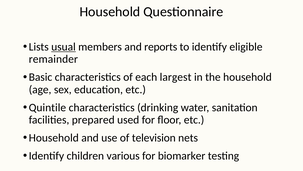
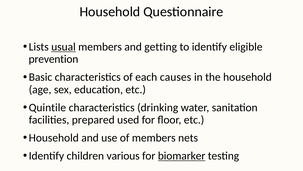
reports: reports -> getting (161, 47)
remainder: remainder -> prevention (53, 59)
largest: largest -> causes (176, 77)
of television: television -> members (154, 137)
biomarker underline: none -> present (182, 155)
